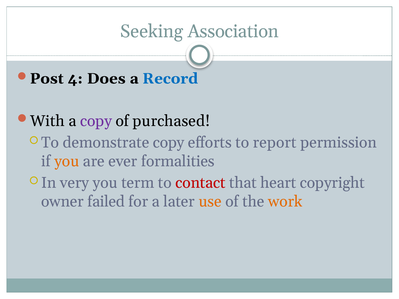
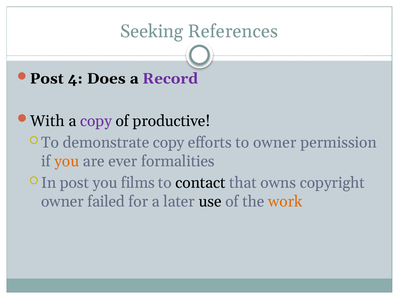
Association: Association -> References (233, 31)
Record colour: blue -> purple (170, 79)
purchased: purchased -> productive (172, 121)
to report: report -> owner (275, 143)
In very: very -> post (74, 183)
term: term -> films (138, 183)
contact colour: red -> black (200, 183)
heart: heart -> owns (278, 183)
use colour: orange -> black (210, 202)
